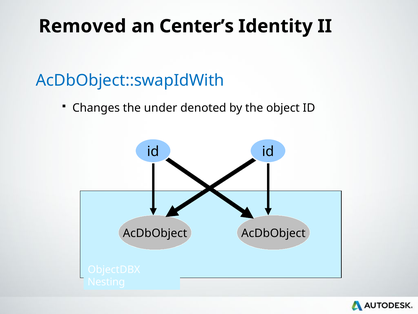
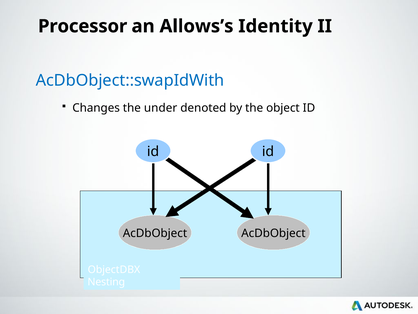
Removed: Removed -> Processor (83, 26)
Center’s: Center’s -> Allows’s (197, 26)
